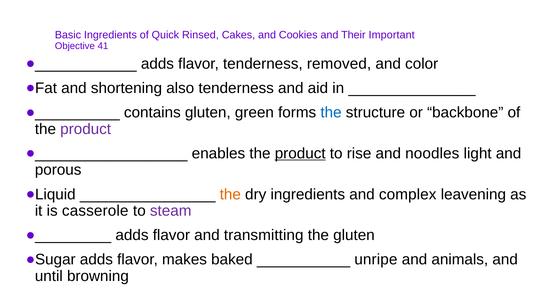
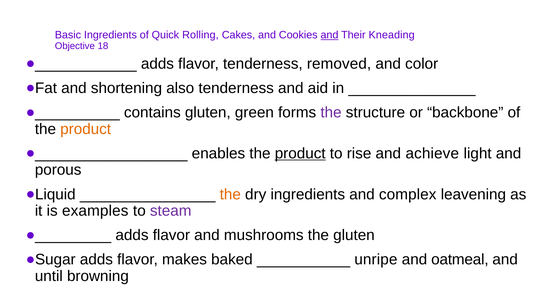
Rinsed: Rinsed -> Rolling (200, 35)
and underline: none -> present (329, 35)
Important: Important -> Kneading (392, 35)
41: 41 -> 18 (103, 46)
the colour: blue -> purple (331, 112)
product colour: purple -> orange (86, 129)
noodles: noodles -> achieve (432, 153)
casserole: casserole -> examples (95, 211)
transmitting: transmitting -> mushrooms (264, 235)
animals: animals -> oatmeal (460, 259)
